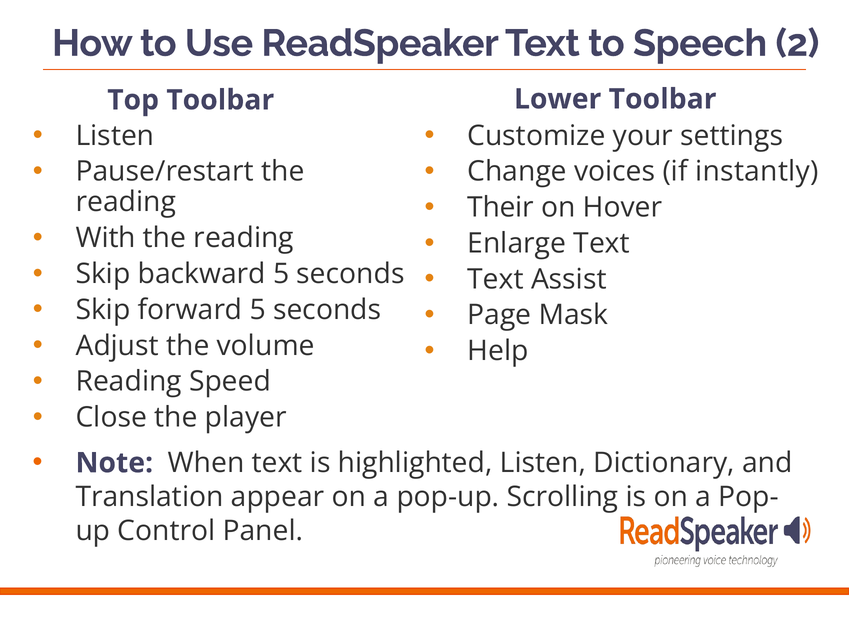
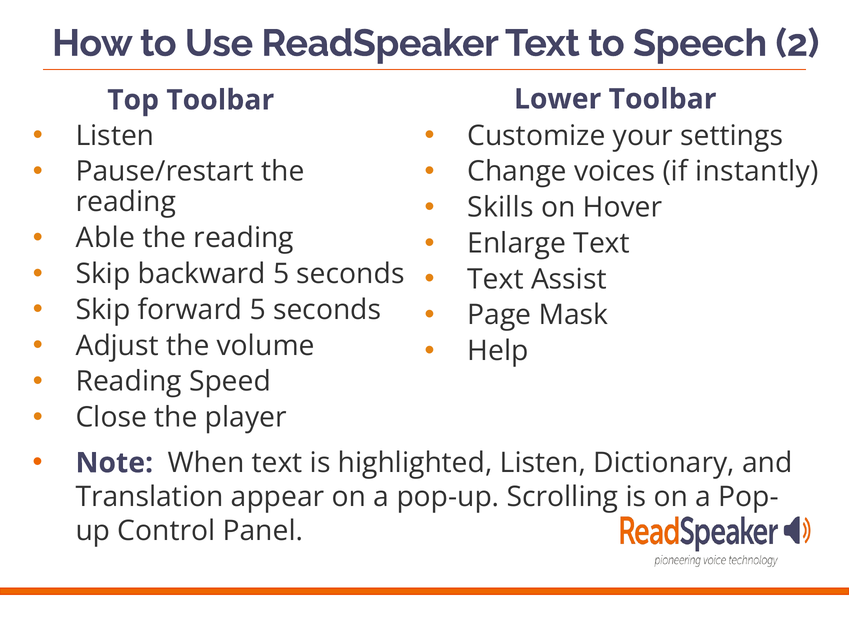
Their: Their -> Skills (500, 207)
With: With -> Able (105, 238)
